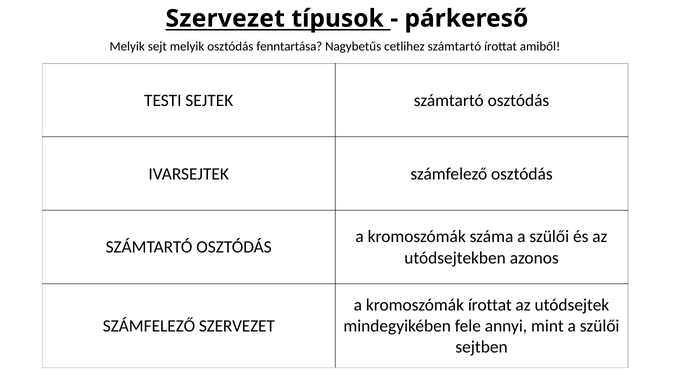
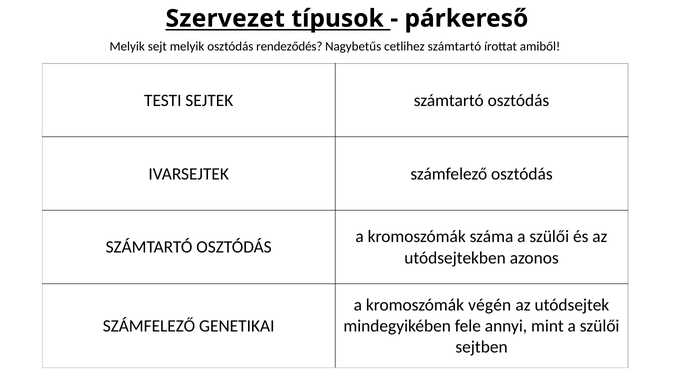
fenntartása: fenntartása -> rendeződés (289, 46)
kromoszómák írottat: írottat -> végén (490, 305)
SZÁMFELEZŐ SZERVEZET: SZERVEZET -> GENETIKAI (237, 326)
